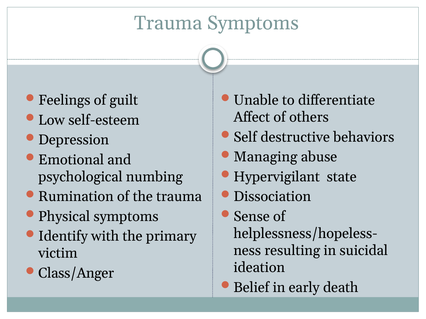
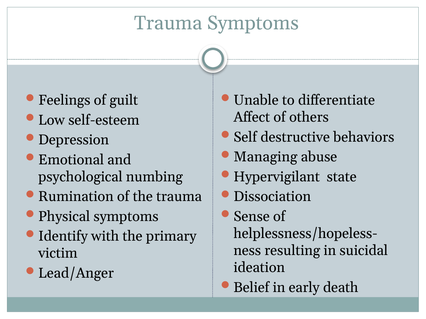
Class/Anger: Class/Anger -> Lead/Anger (76, 274)
